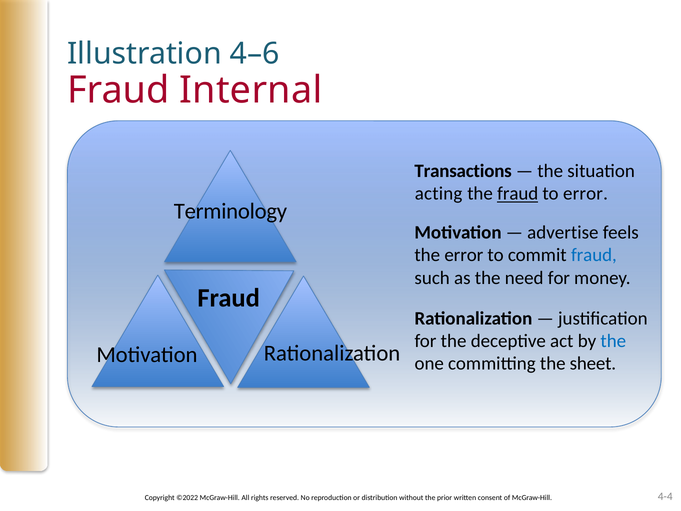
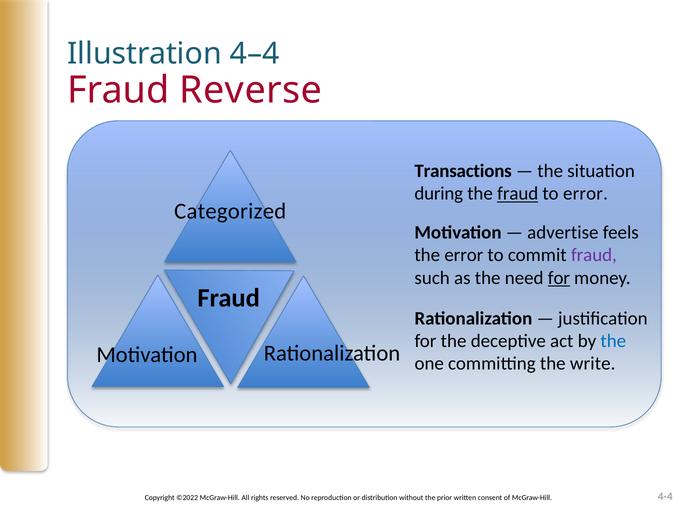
4–6: 4–6 -> 4–4 (255, 54)
Internal: Internal -> Reverse (251, 90)
acting: acting -> during (439, 194)
Terminology: Terminology -> Categorized (230, 211)
fraud colour: blue -> purple (594, 255)
for underline: none -> present (559, 278)
sheet: sheet -> write (593, 364)
